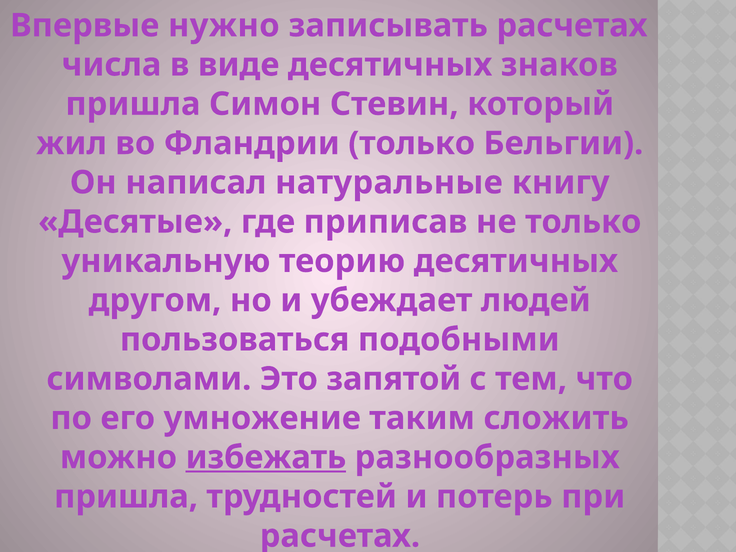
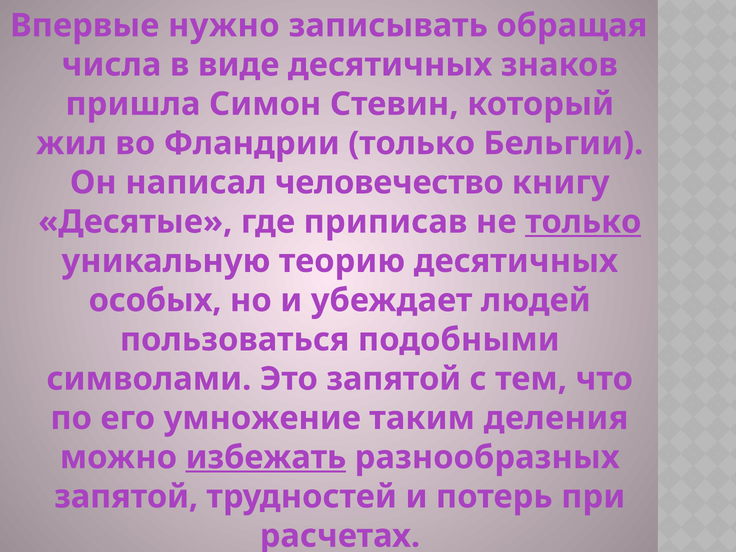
записывать расчетах: расчетах -> обращая (572, 26)
натуральные: натуральные -> человечество (389, 183)
только underline: none -> present (583, 222)
другом: другом -> особых (155, 300)
сложить: сложить -> деления (556, 418)
пришла: пришла -> запятой (126, 497)
